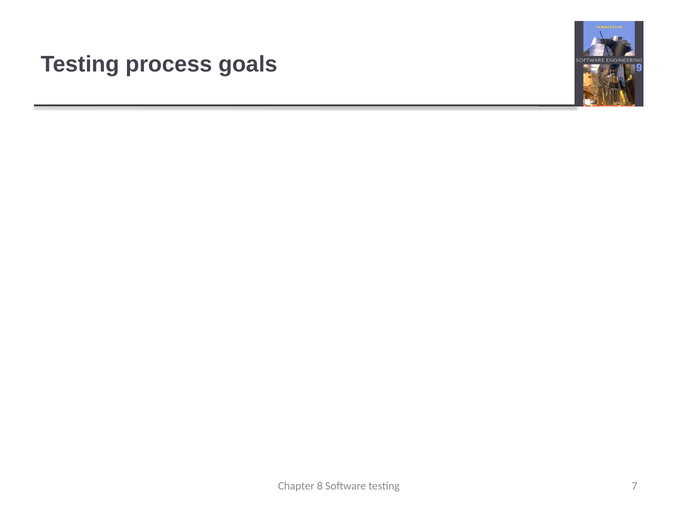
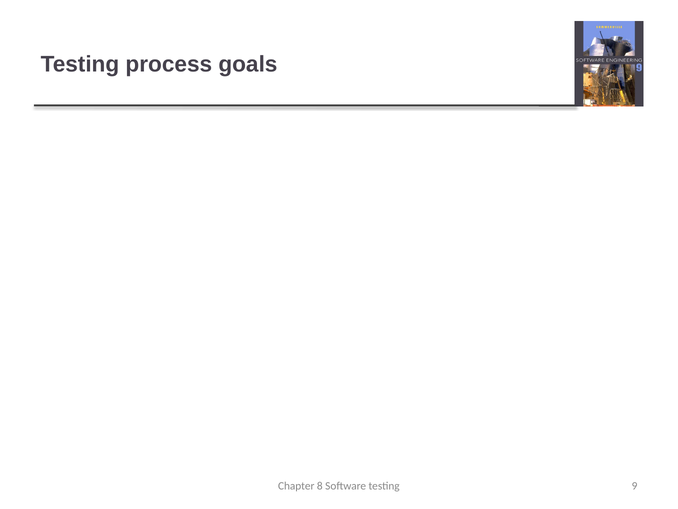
7: 7 -> 9 (635, 486)
